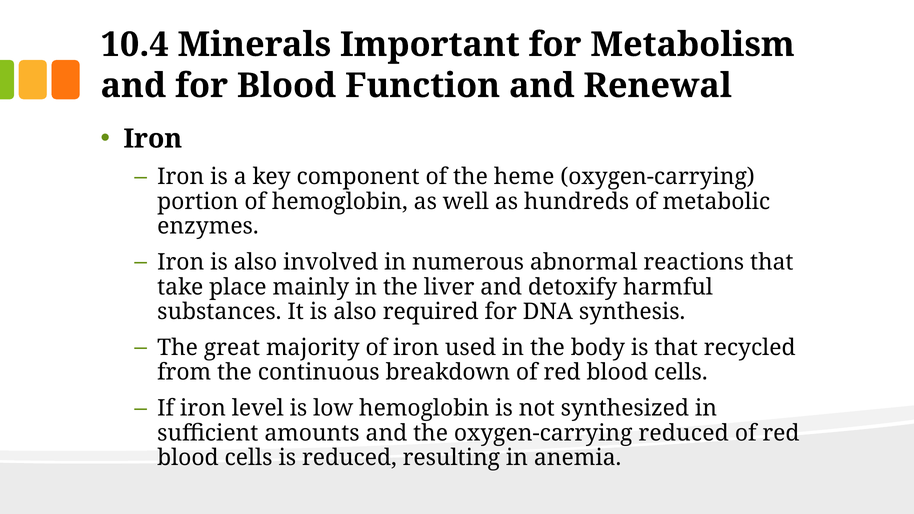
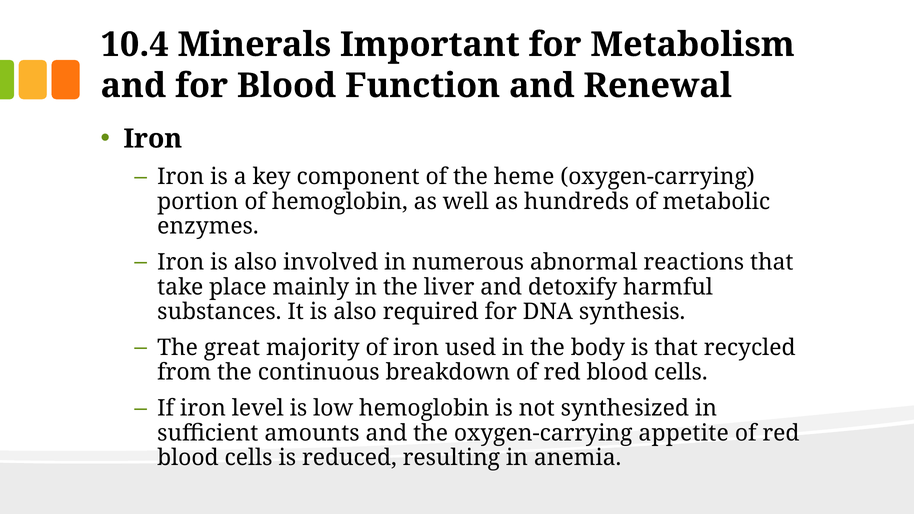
oxygen-carrying reduced: reduced -> appetite (684, 433)
